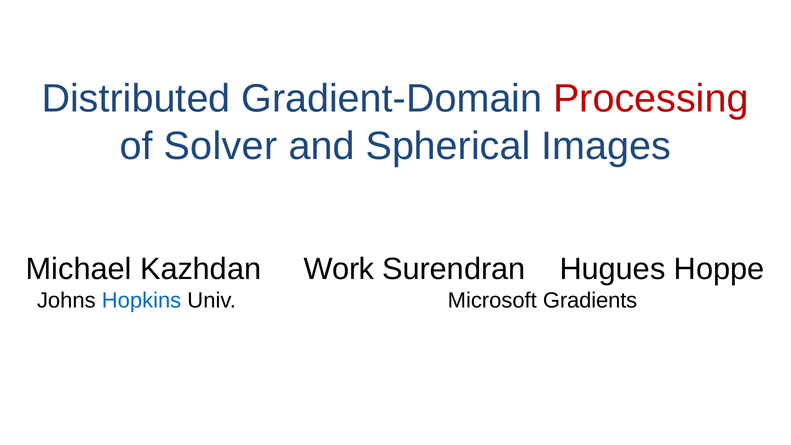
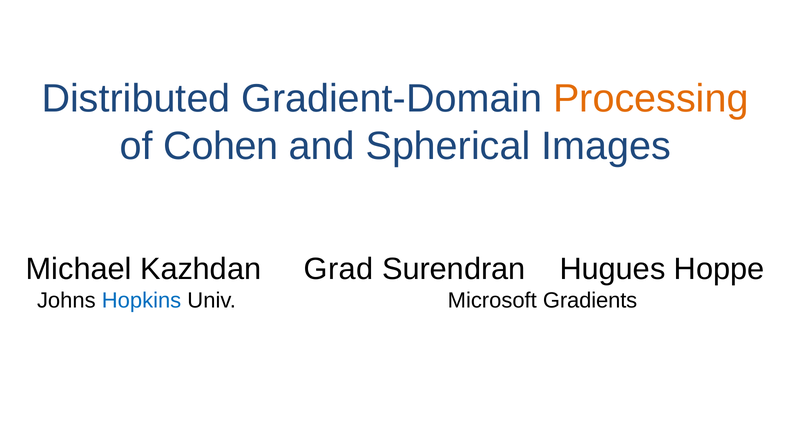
Processing colour: red -> orange (651, 98)
Solver: Solver -> Cohen (221, 146)
Work: Work -> Grad (339, 269)
